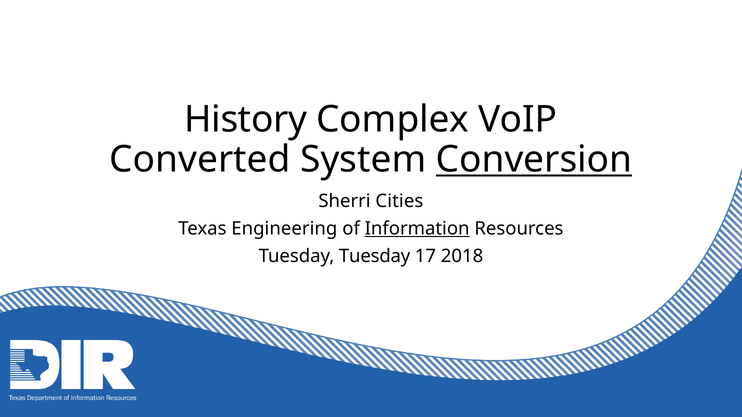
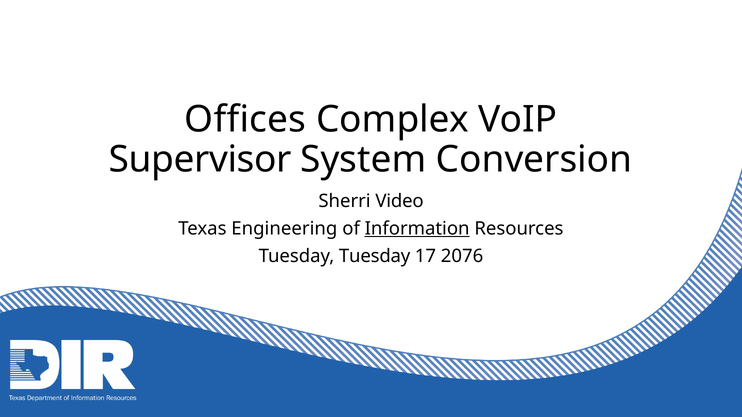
History: History -> Offices (245, 120)
Converted: Converted -> Supervisor (200, 160)
Conversion underline: present -> none (534, 160)
Cities: Cities -> Video (400, 201)
2018: 2018 -> 2076 (462, 257)
